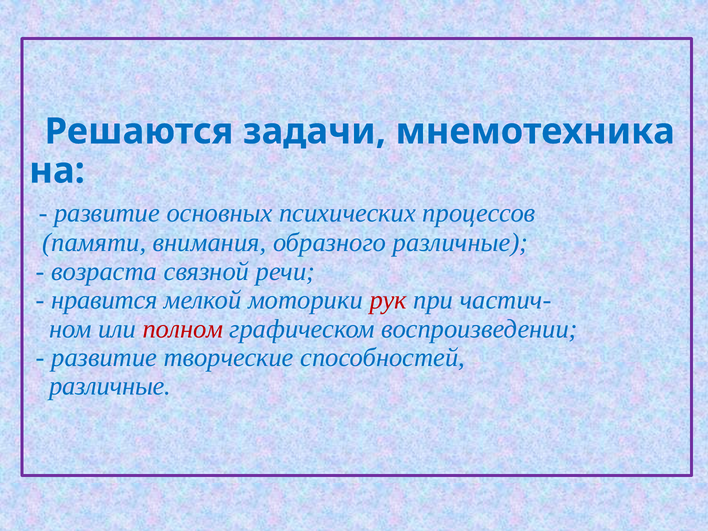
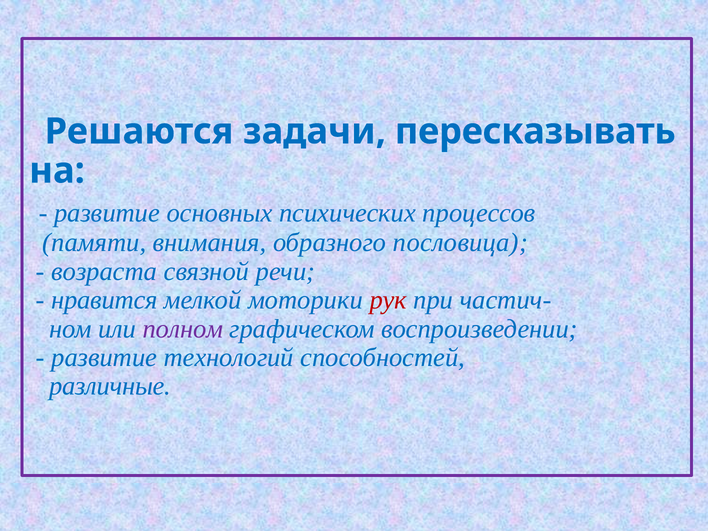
мнемотехника: мнемотехника -> пересказывать (535, 131)
образного различные: различные -> пословица (460, 243)
полном colour: red -> purple (183, 329)
творческие: творческие -> технологий (229, 357)
